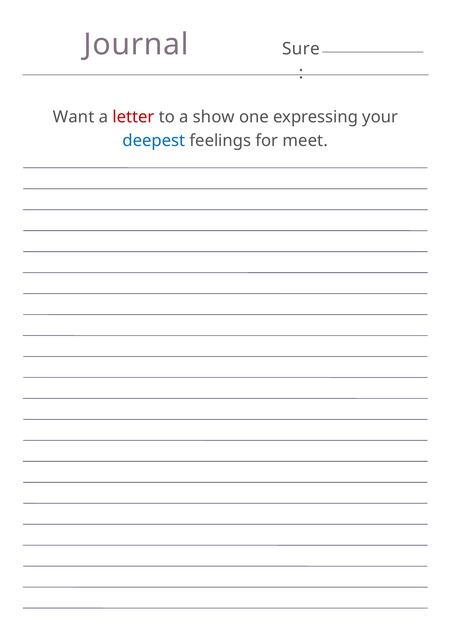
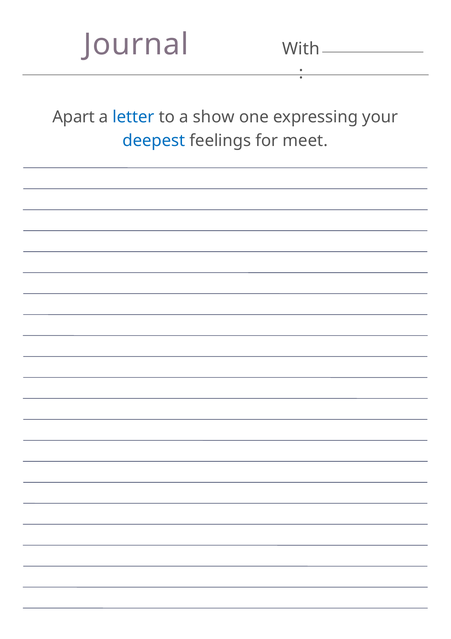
Sure: Sure -> With (301, 49)
Want: Want -> Apart (74, 117)
letter colour: red -> blue (133, 117)
